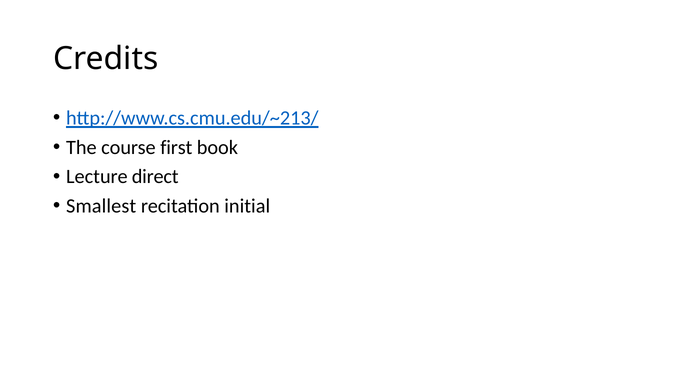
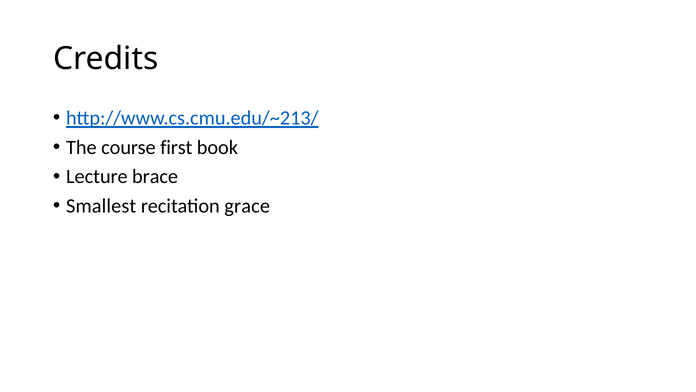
direct: direct -> brace (155, 176)
initial: initial -> grace (247, 206)
